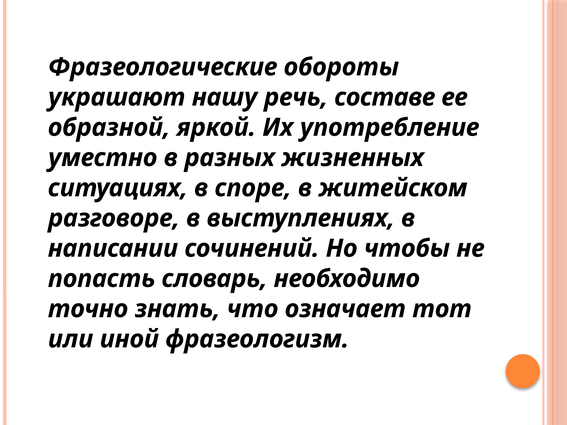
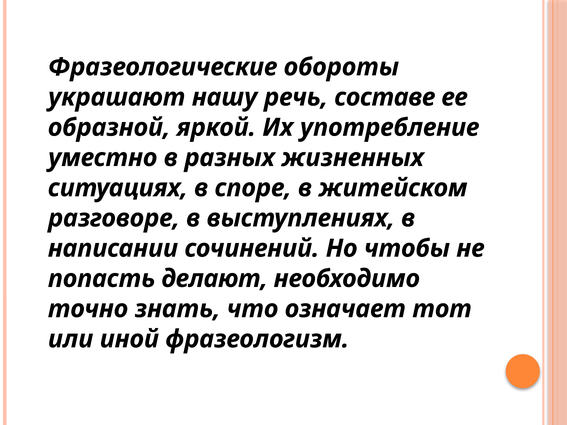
словарь: словарь -> делают (215, 279)
